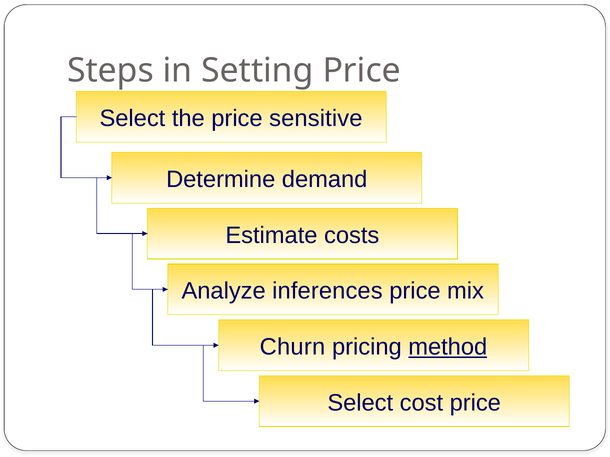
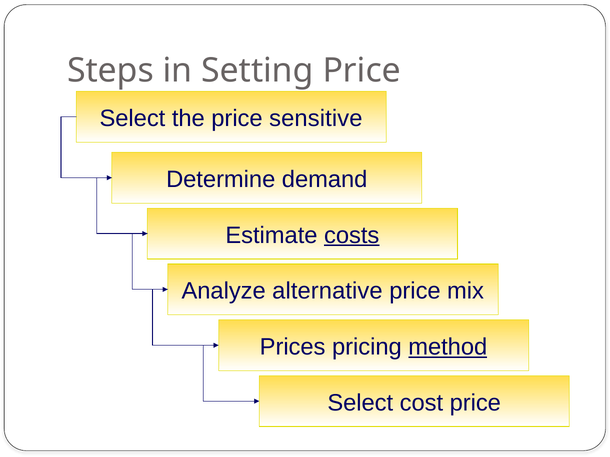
costs underline: none -> present (352, 235)
inferences: inferences -> alternative (327, 291)
Churn: Churn -> Prices (293, 347)
